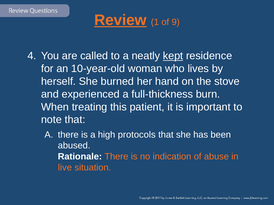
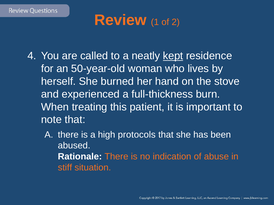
Review underline: present -> none (120, 20)
9: 9 -> 2 (176, 22)
10-year-old: 10-year-old -> 50-year-old (98, 69)
live: live -> stiff (65, 168)
